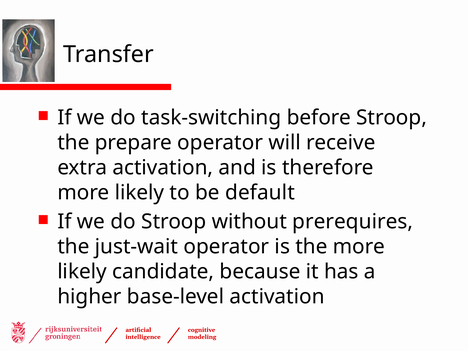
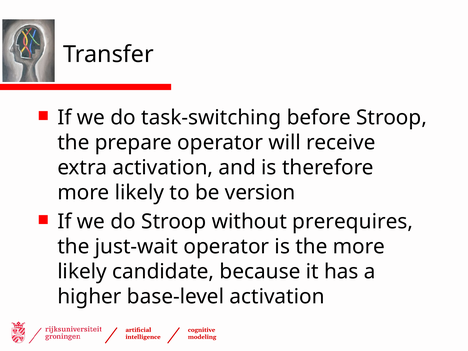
default: default -> version (260, 193)
